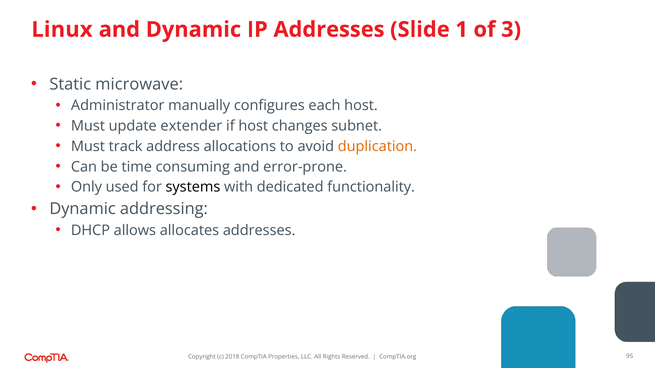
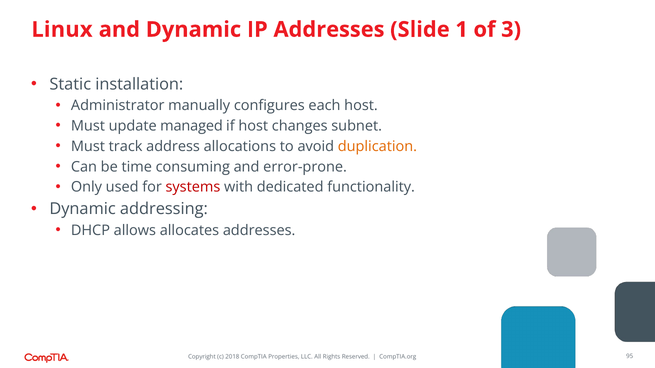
microwave: microwave -> installation (139, 84)
extender: extender -> managed (191, 126)
systems colour: black -> red (193, 187)
